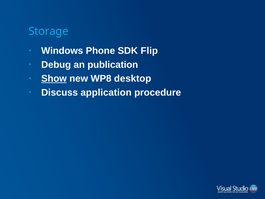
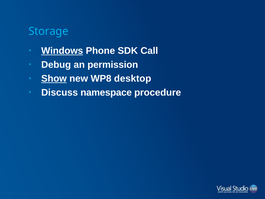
Windows underline: none -> present (62, 51)
Flip: Flip -> Call (149, 51)
publication: publication -> permission (113, 65)
application: application -> namespace (106, 92)
